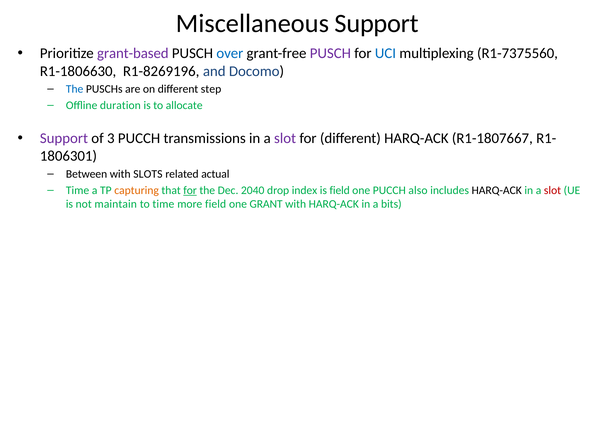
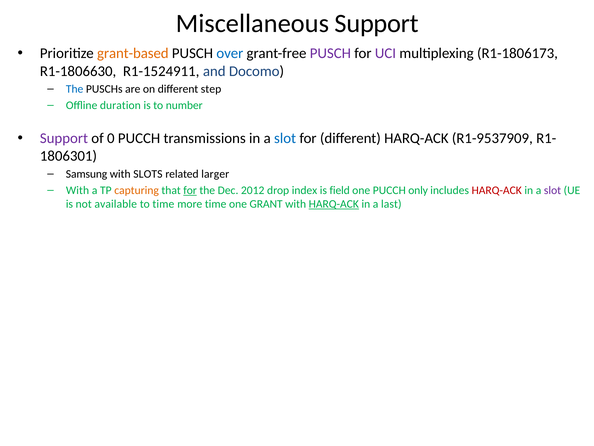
grant-based colour: purple -> orange (133, 53)
UCI colour: blue -> purple (385, 53)
R1-7375560: R1-7375560 -> R1-1806173 (517, 53)
R1-8269196: R1-8269196 -> R1-1524911 (161, 71)
allocate: allocate -> number (184, 105)
3: 3 -> 0 (111, 138)
slot colour: purple -> blue (285, 138)
R1-1807667: R1-1807667 -> R1-9537909 (492, 138)
Between: Between -> Samsung (87, 174)
actual: actual -> larger (215, 174)
Time: Time -> With (78, 190)
2040: 2040 -> 2012 (253, 190)
also: also -> only (418, 190)
HARQ-ACK colour: black -> red (497, 190)
slot colour: red -> purple (552, 190)
maintain: maintain -> available (116, 204)
more field: field -> time (216, 204)
HARQ-ACK underline: none -> present (334, 204)
bits: bits -> last (391, 204)
